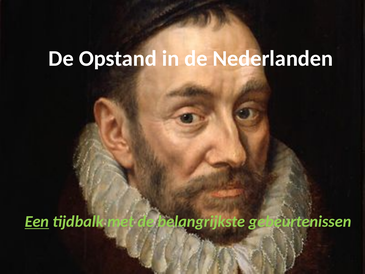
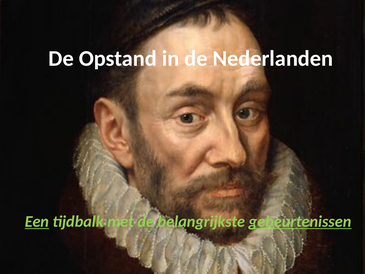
gebeurtenissen underline: none -> present (300, 221)
